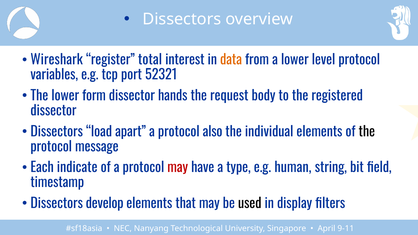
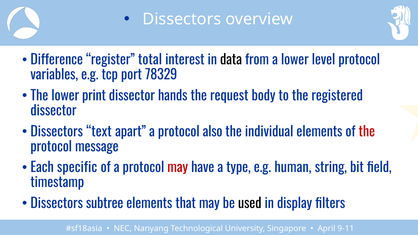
Wireshark: Wireshark -> Difference (57, 60)
data colour: orange -> black (231, 60)
52321: 52321 -> 78329 (161, 75)
form: form -> print (94, 96)
load: load -> text (99, 132)
the colour: black -> red (367, 132)
indicate: indicate -> specific (77, 168)
develop: develop -> subtree (105, 204)
